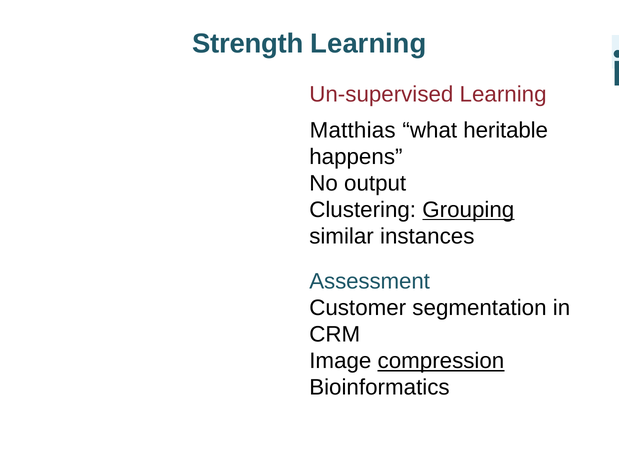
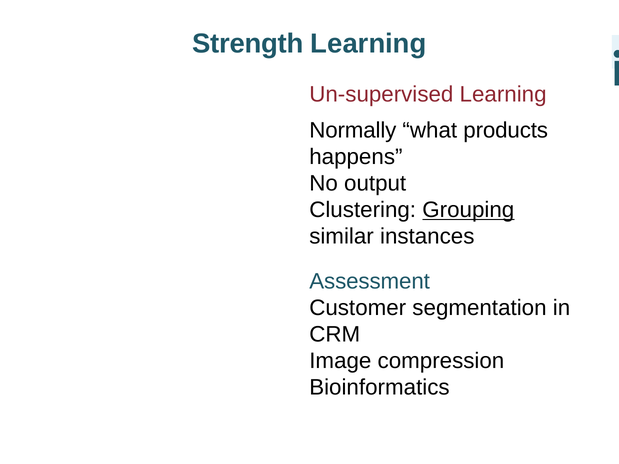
Matthias: Matthias -> Normally (353, 130)
heritable: heritable -> products (506, 130)
compression underline: present -> none (441, 361)
